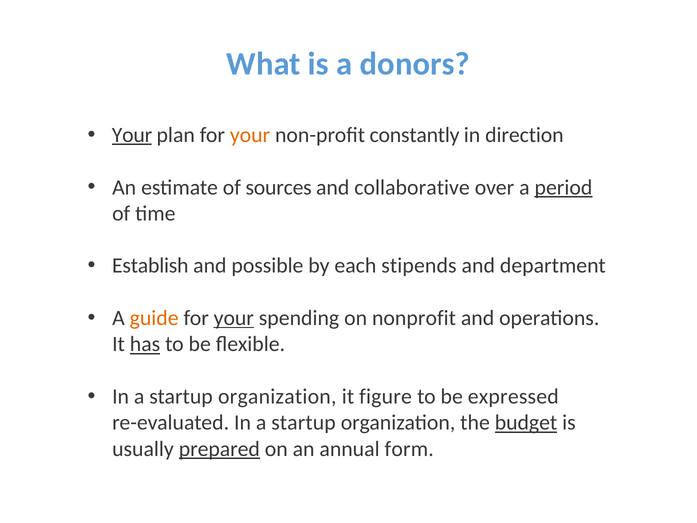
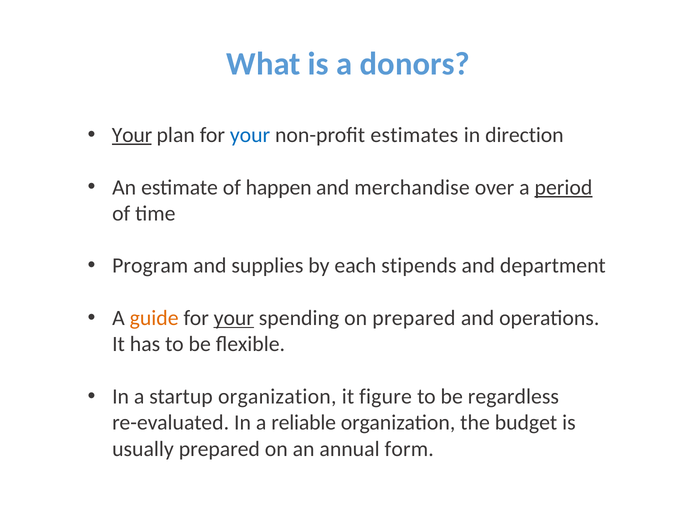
your colour: orange -> blue (250, 135)
constantly: constantly -> estimates (414, 135)
sources: sources -> happen (279, 187)
collaborative: collaborative -> merchandise (412, 187)
Establish: Establish -> Program (150, 266)
possible: possible -> supplies (267, 266)
on nonprofit: nonprofit -> prepared (414, 318)
has underline: present -> none (145, 344)
expressed: expressed -> regardless (513, 396)
re-evaluated In a startup: startup -> reliable (304, 423)
budget underline: present -> none (526, 423)
prepared underline: present -> none (219, 449)
